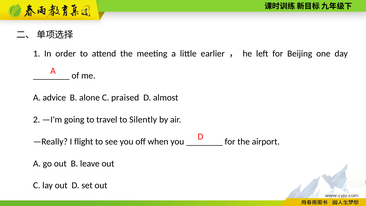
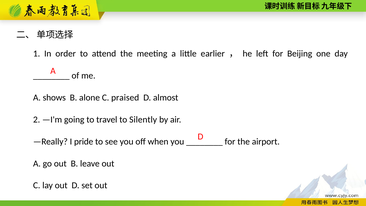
advice: advice -> shows (54, 98)
flight: flight -> pride (84, 141)
